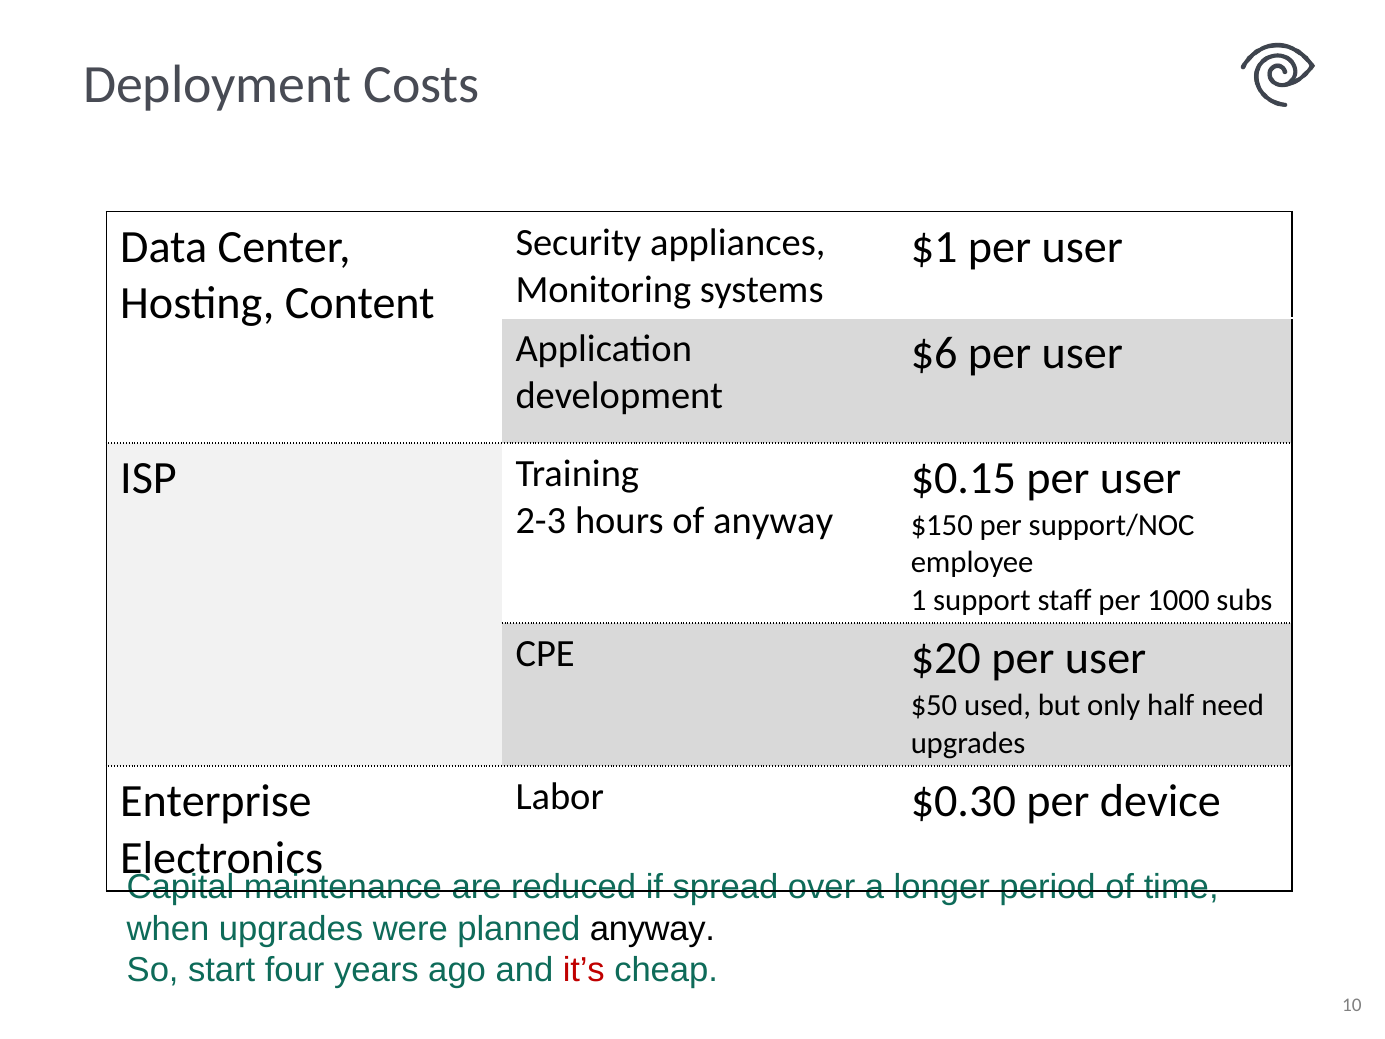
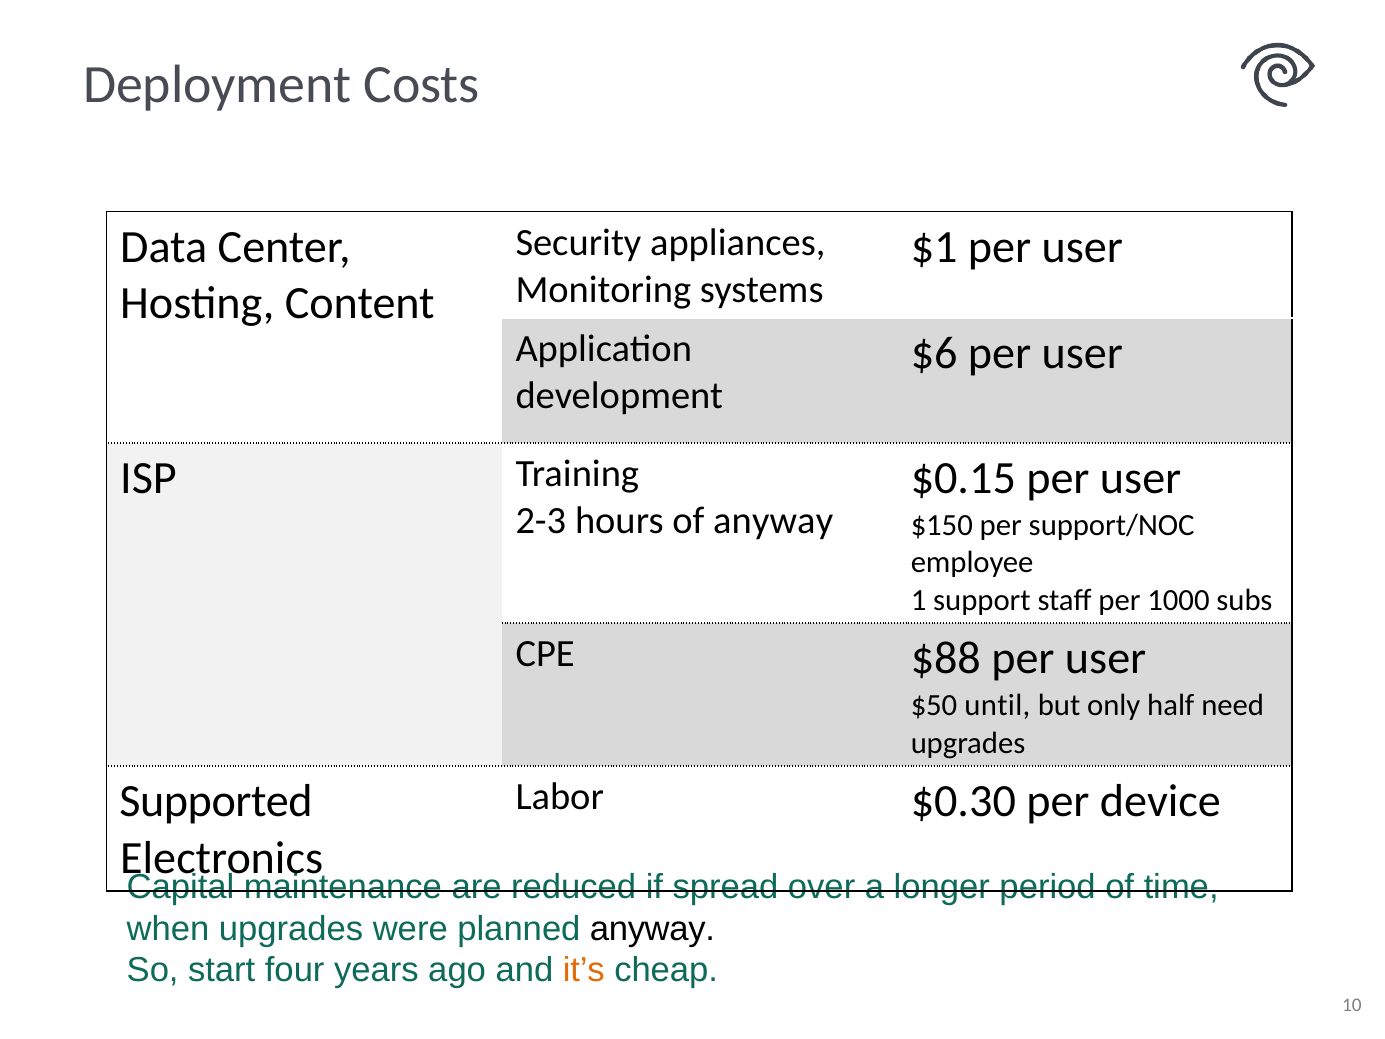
$20: $20 -> $88 (946, 658)
used: used -> until (997, 705)
Enterprise: Enterprise -> Supported (216, 801)
it’s colour: red -> orange (584, 970)
